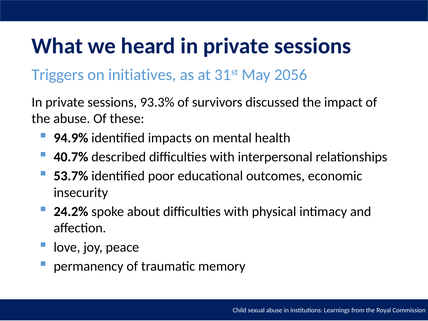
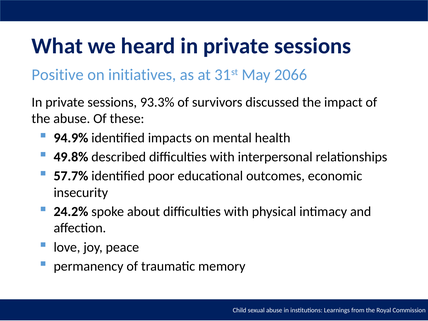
Triggers: Triggers -> Positive (58, 75)
2056: 2056 -> 2066 (291, 75)
40.7%: 40.7% -> 49.8% (71, 157)
53.7%: 53.7% -> 57.7% (71, 176)
